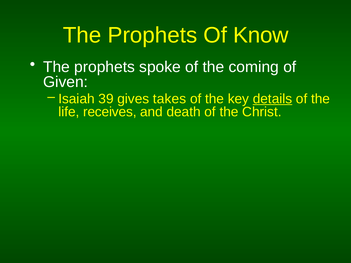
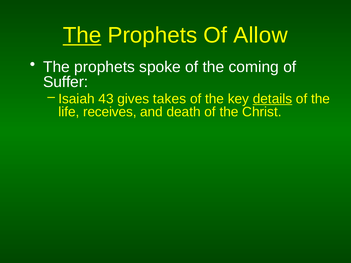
The underline: none -> present (82, 35)
Know: Know -> Allow (261, 35)
Given: Given -> Suffer (66, 82)
39: 39 -> 43 (106, 99)
